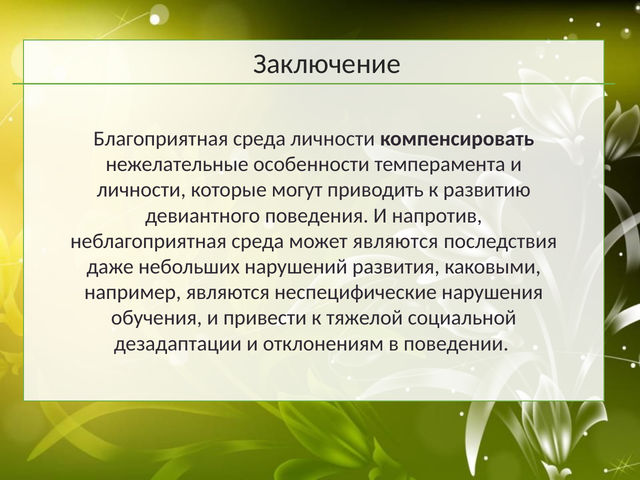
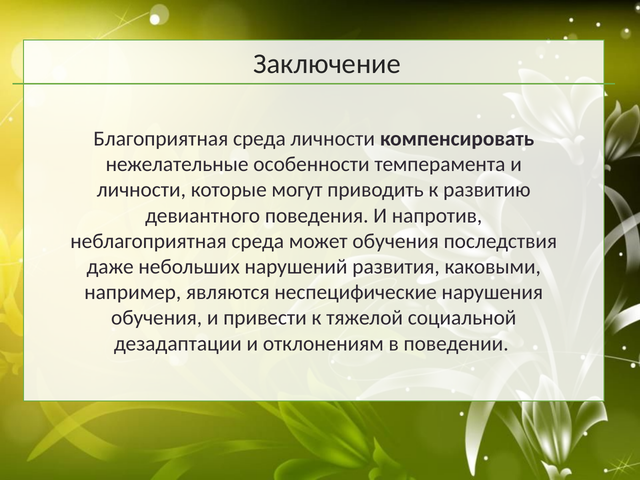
может являются: являются -> обучения (396, 241)
